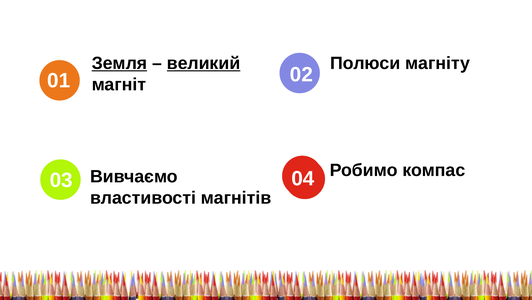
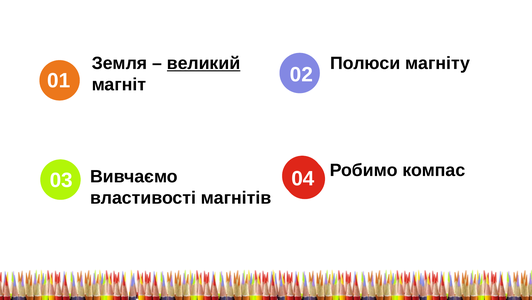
Земля underline: present -> none (119, 63)
